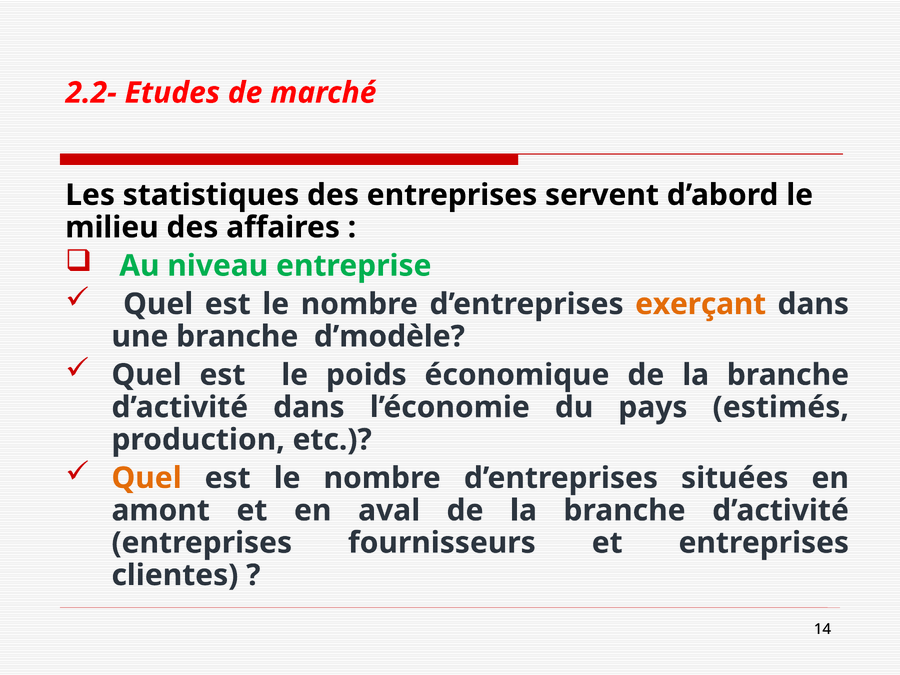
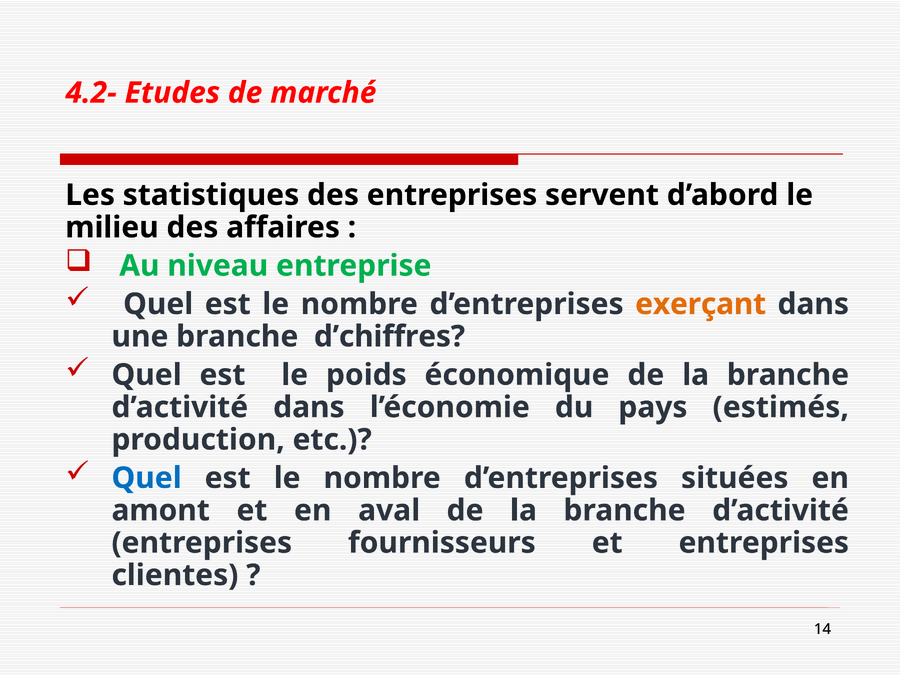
2.2-: 2.2- -> 4.2- (91, 93)
d’modèle: d’modèle -> d’chiffres (389, 337)
Quel colour: orange -> blue (147, 478)
